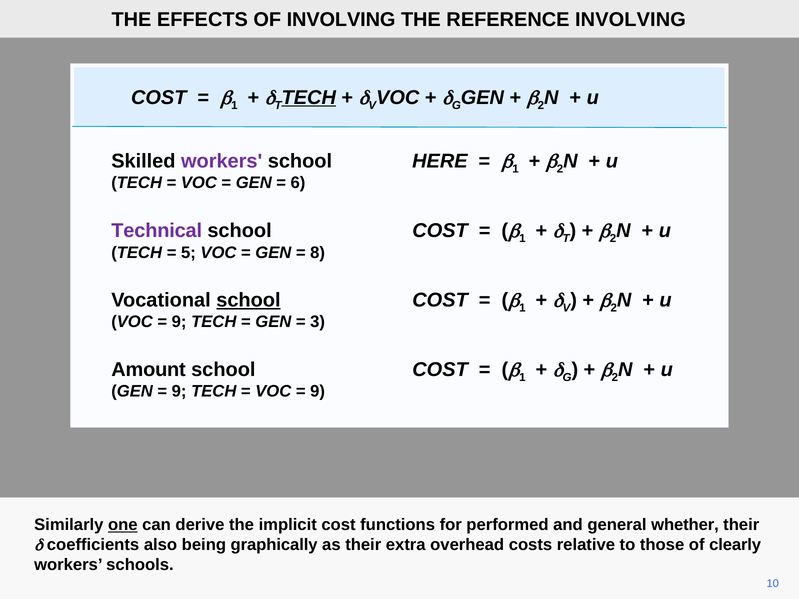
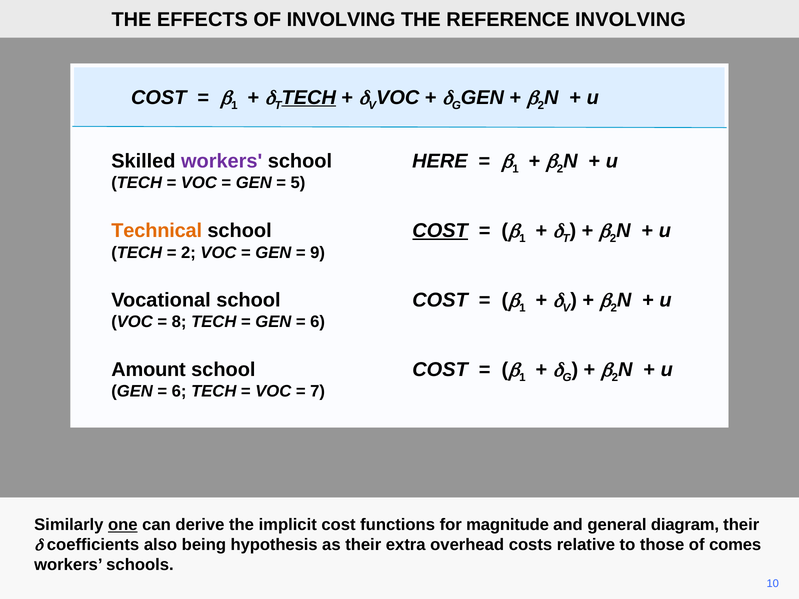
6: 6 -> 5 (298, 183)
COST underline: none -> present (440, 231)
Technical colour: purple -> orange (157, 231)
5: 5 -> 2 (188, 253)
8: 8 -> 9 (318, 253)
school underline: present -> none (248, 300)
9: 9 -> 8 (179, 322)
3: 3 -> 6 (318, 322)
9: 9 -> 6 (179, 392)
9: 9 -> 7 (318, 392)
performed: performed -> magnitude (508, 525)
whether: whether -> diagram (685, 525)
graphically: graphically -> hypothesis (274, 545)
clearly: clearly -> comes (735, 545)
